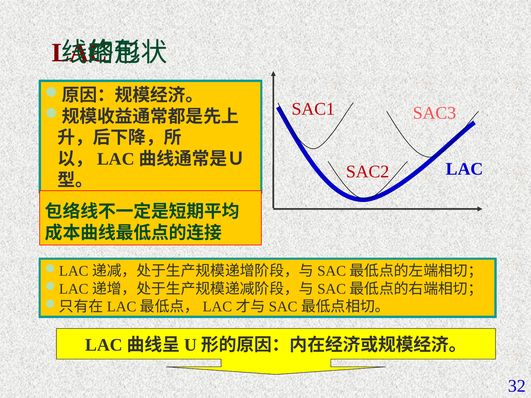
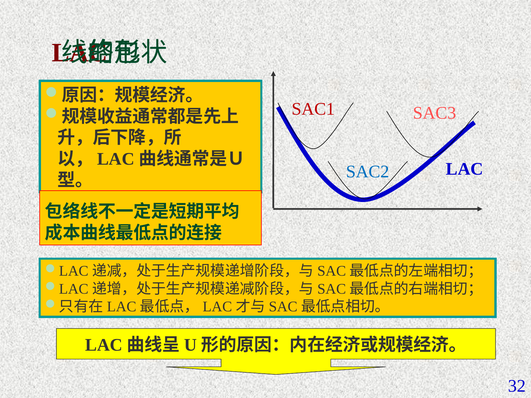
SAC2 colour: red -> blue (368, 172)
